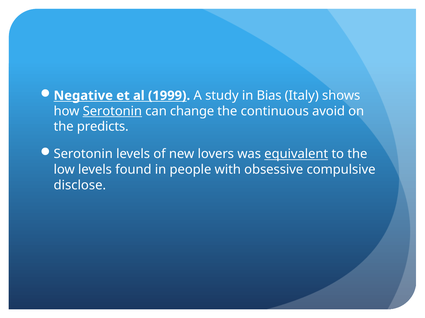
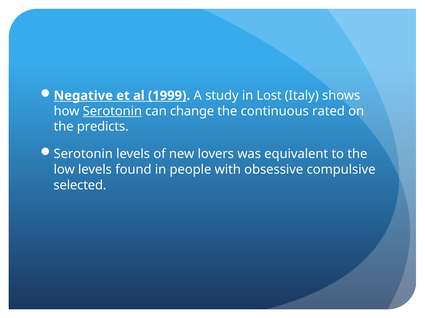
Bias: Bias -> Lost (269, 96)
avoid: avoid -> rated (329, 111)
equivalent underline: present -> none (296, 154)
disclose: disclose -> selected (80, 186)
